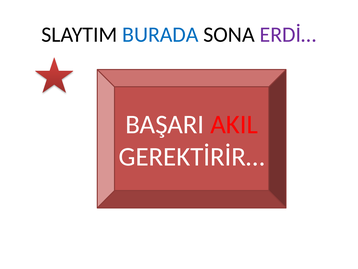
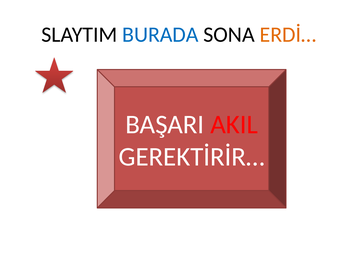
ERDİ… colour: purple -> orange (288, 35)
